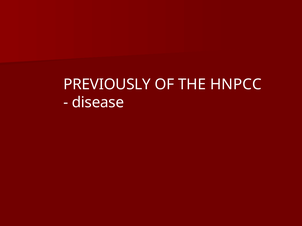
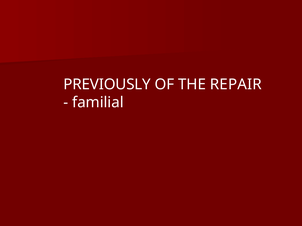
HNPCC: HNPCC -> REPAIR (236, 85)
disease: disease -> familial (98, 103)
